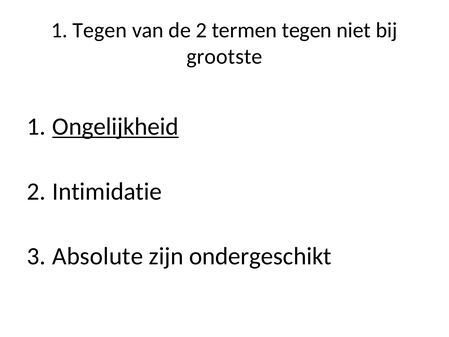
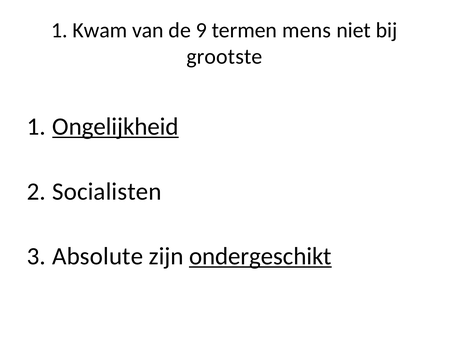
1 Tegen: Tegen -> Kwam (100, 30)
de 2: 2 -> 9 (201, 30)
termen tegen: tegen -> mens (307, 30)
Intimidatie: Intimidatie -> Socialisten (107, 191)
ondergeschikt underline: none -> present (260, 256)
